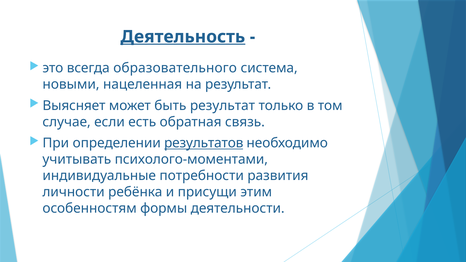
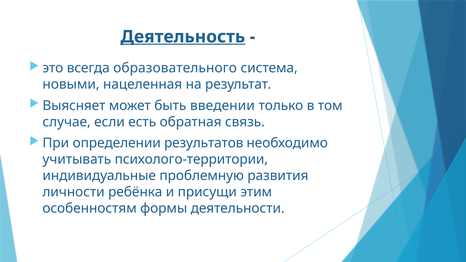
быть результат: результат -> введении (222, 106)
результатов underline: present -> none (204, 143)
психолого-моментами: психолого-моментами -> психолого-территории (191, 160)
потребности: потребности -> проблемную (202, 176)
